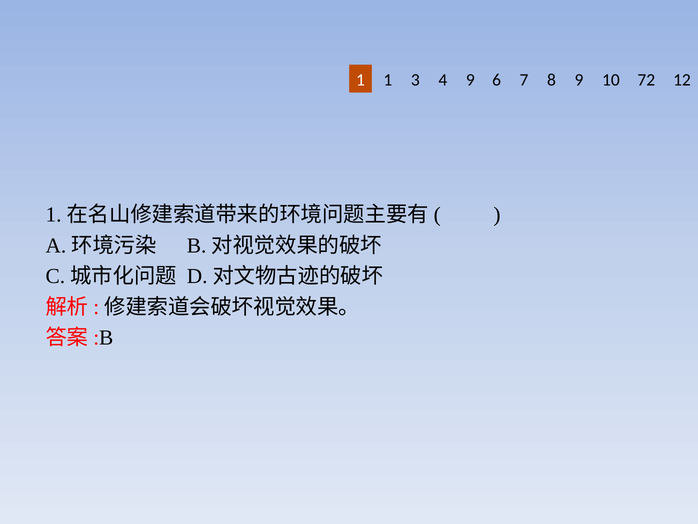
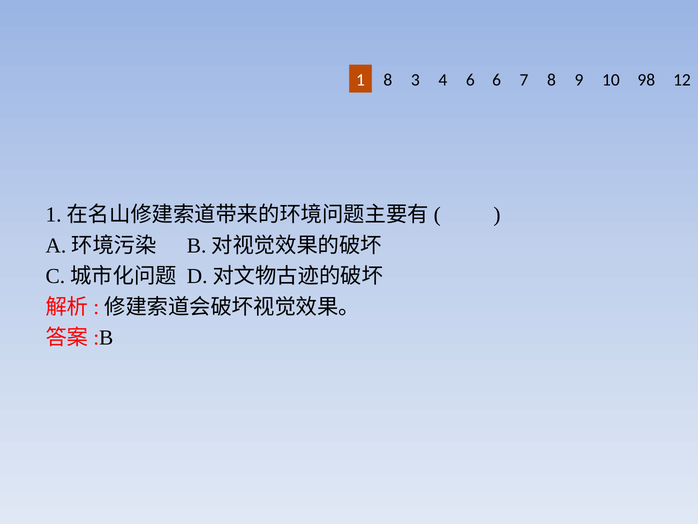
1 1: 1 -> 8 (388, 80)
4 9: 9 -> 6 (470, 80)
72: 72 -> 98 (646, 80)
